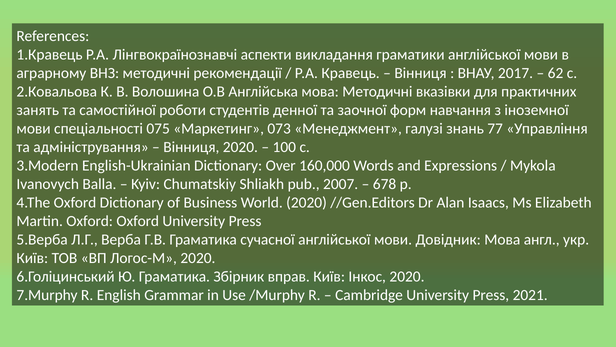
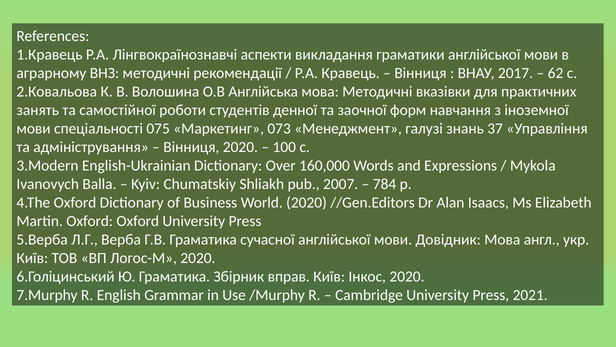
77: 77 -> 37 (495, 128)
678: 678 -> 784 (385, 184)
